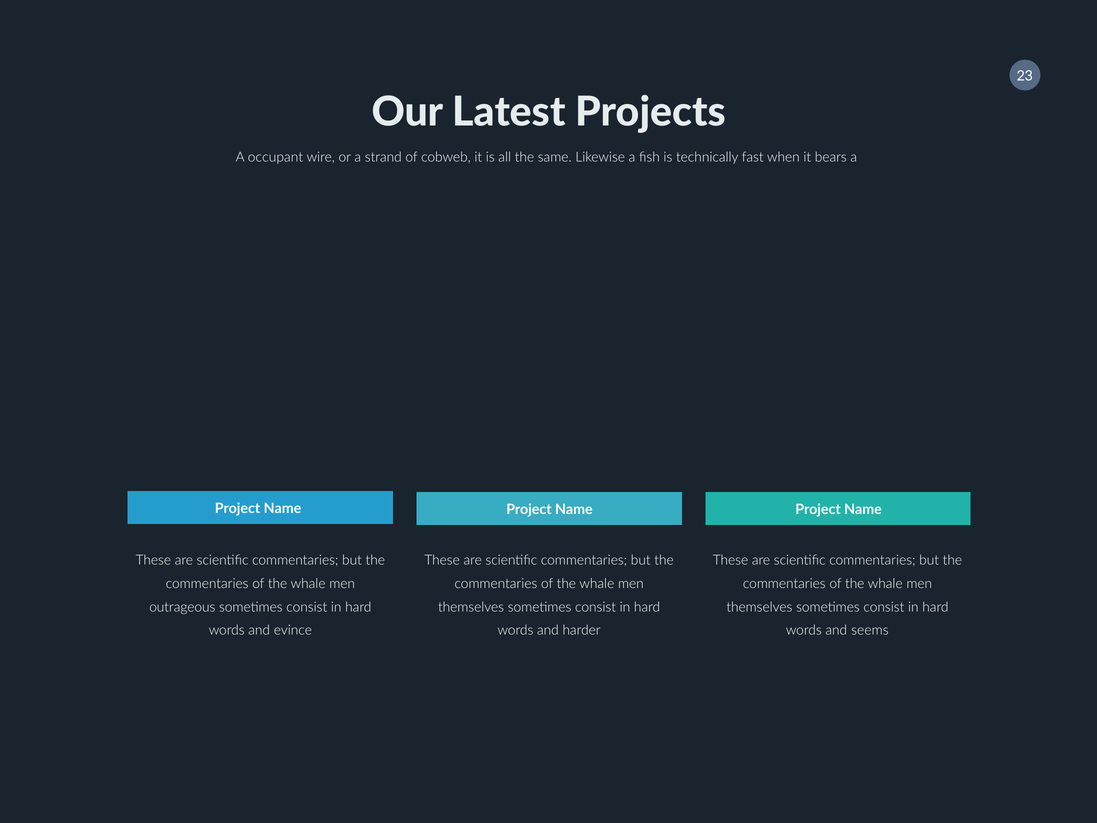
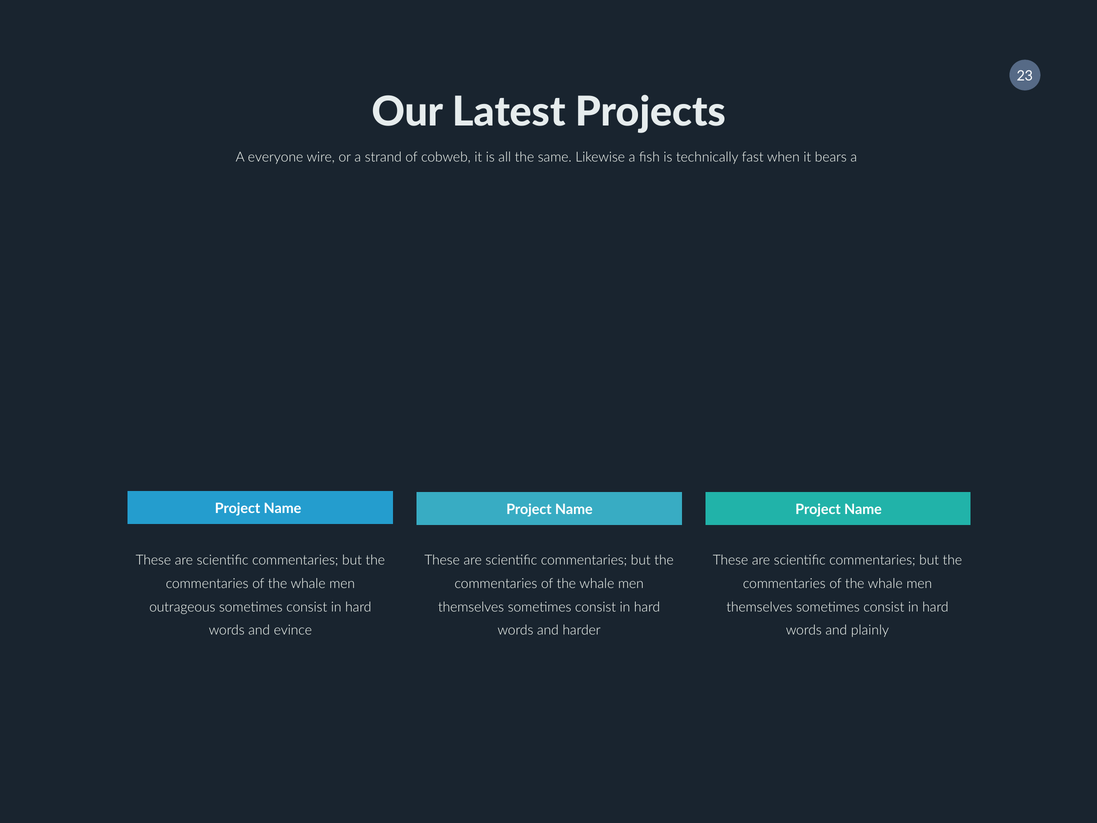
occupant: occupant -> everyone (276, 157)
seems: seems -> plainly (870, 630)
